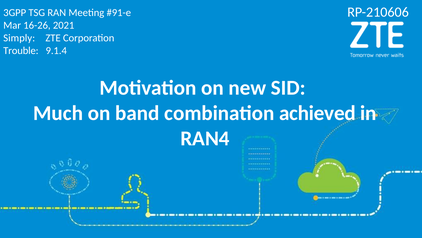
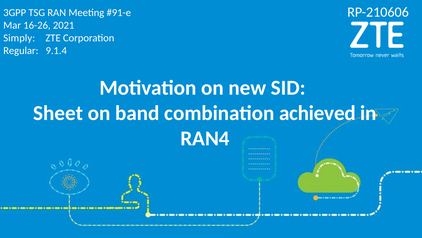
Trouble: Trouble -> Regular (21, 51)
Much: Much -> Sheet (58, 113)
